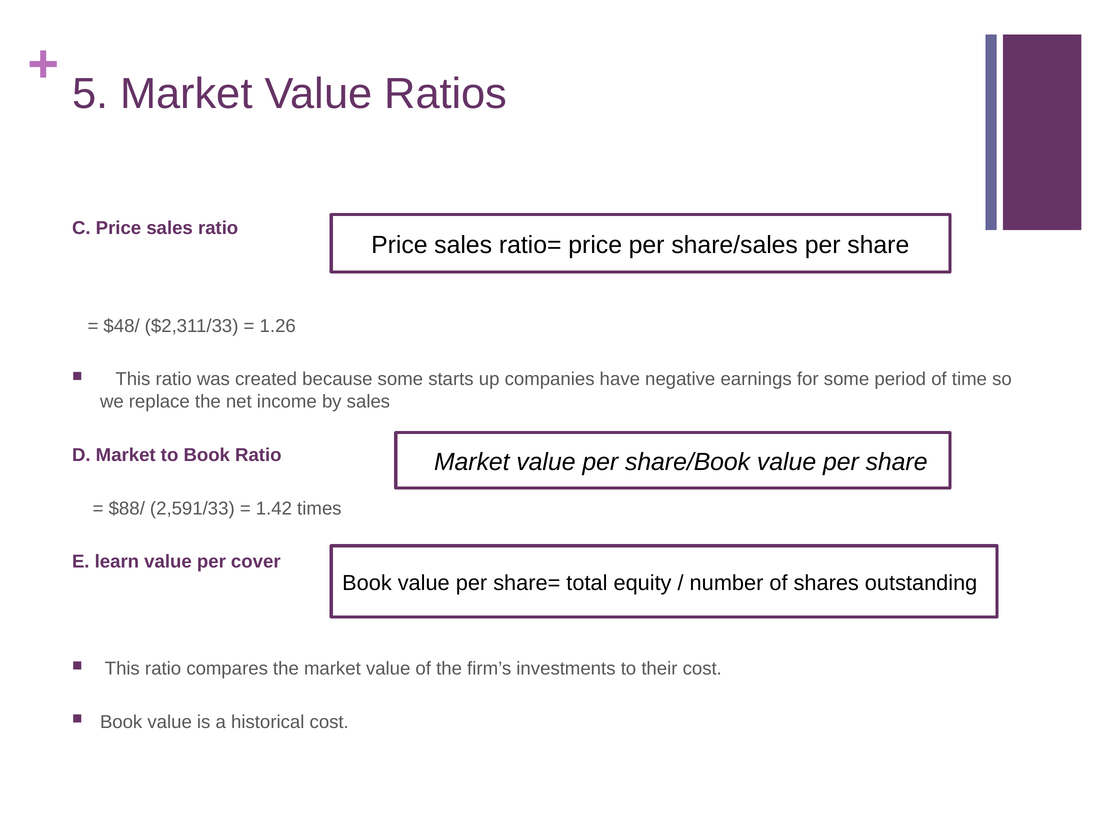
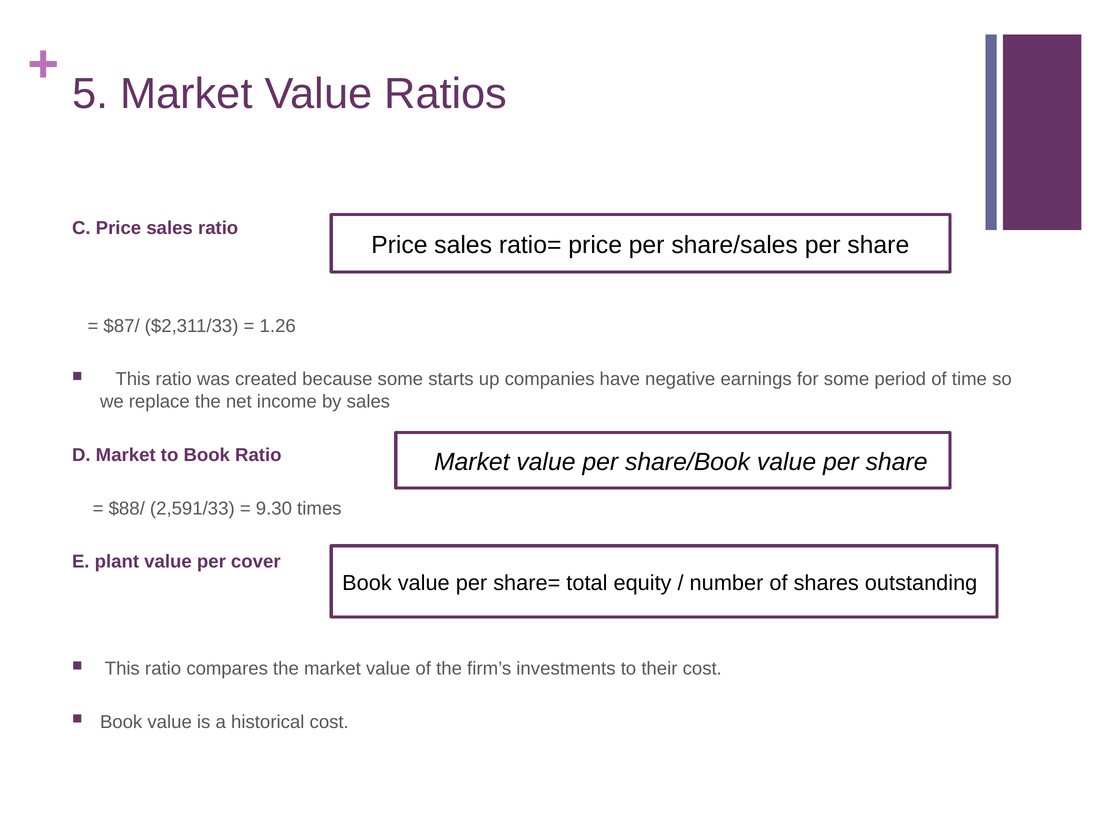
$48/: $48/ -> $87/ (122, 326)
1.42: 1.42 -> 9.30 (274, 508)
learn: learn -> plant (117, 562)
